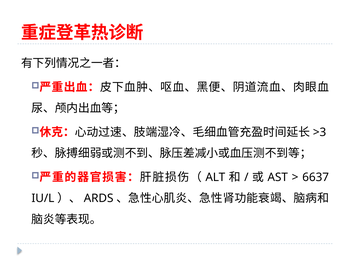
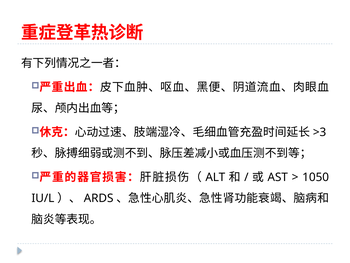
6637: 6637 -> 1050 (316, 177)
